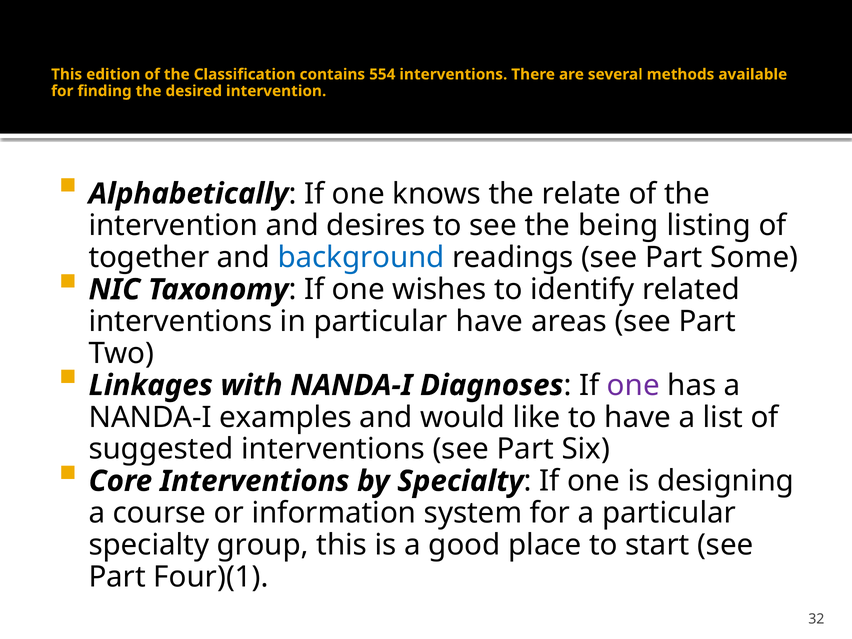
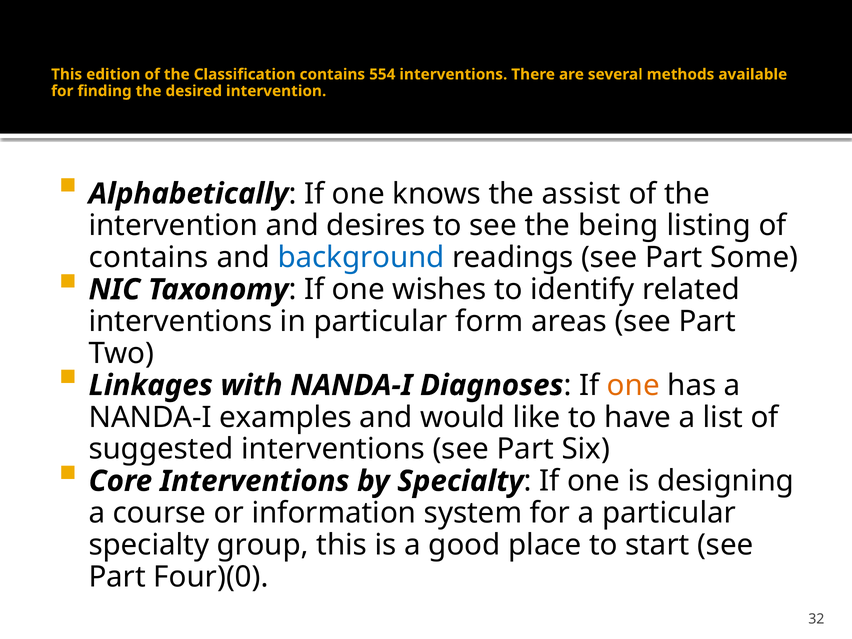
relate: relate -> assist (581, 194)
together: together -> contains (149, 258)
particular have: have -> form (489, 321)
one colour: purple -> orange (633, 385)
Four)(1: Four)(1 -> Four)(0 (211, 577)
